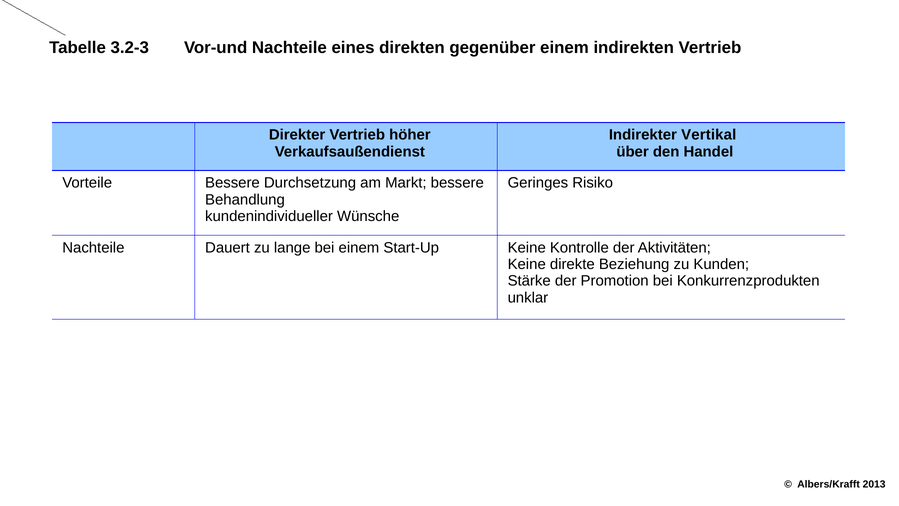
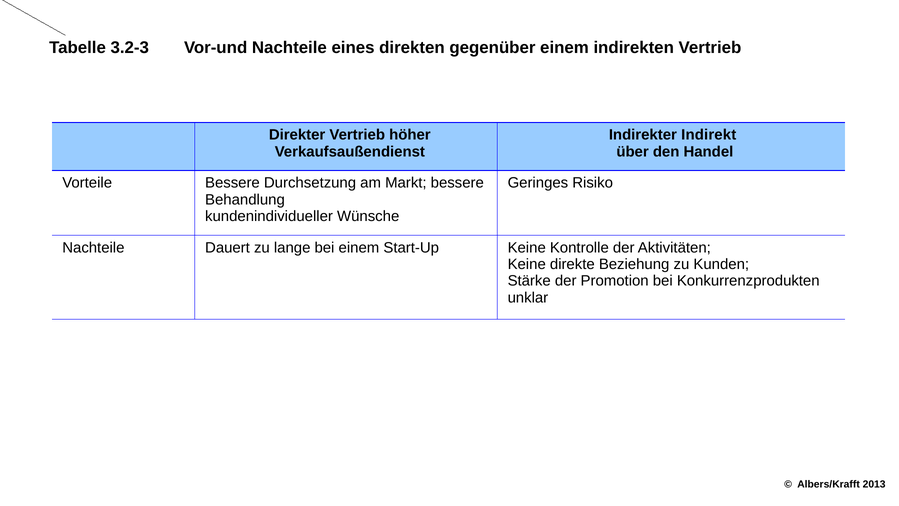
Vertikal: Vertikal -> Indirekt (709, 135)
